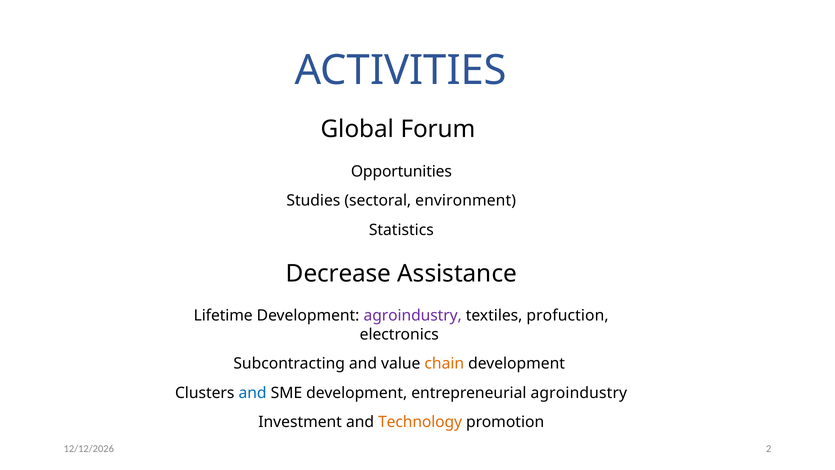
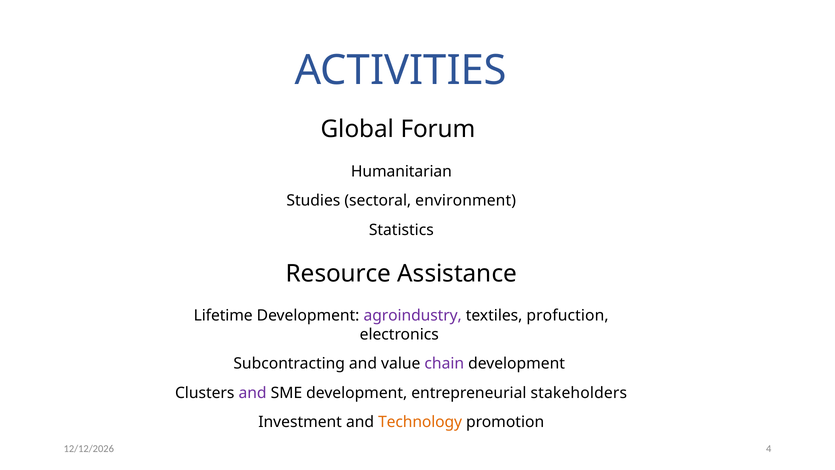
Opportunities: Opportunities -> Humanitarian (401, 171)
Decrease: Decrease -> Resource (338, 273)
chain colour: orange -> purple (444, 364)
and colour: blue -> purple (253, 393)
entrepreneurial agroindustry: agroindustry -> stakeholders (579, 393)
2: 2 -> 4 (769, 448)
